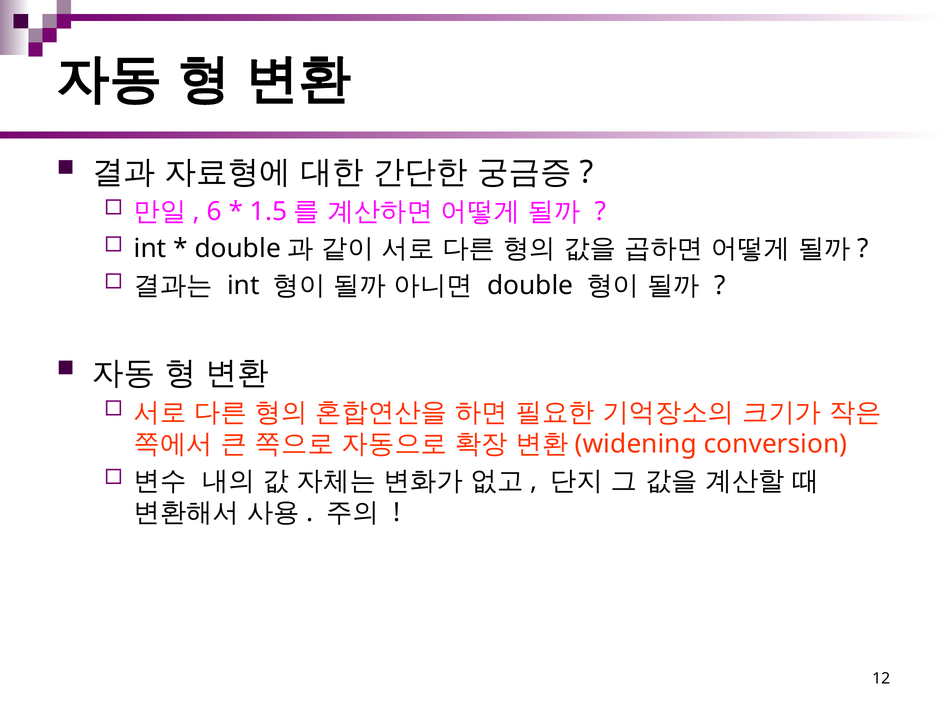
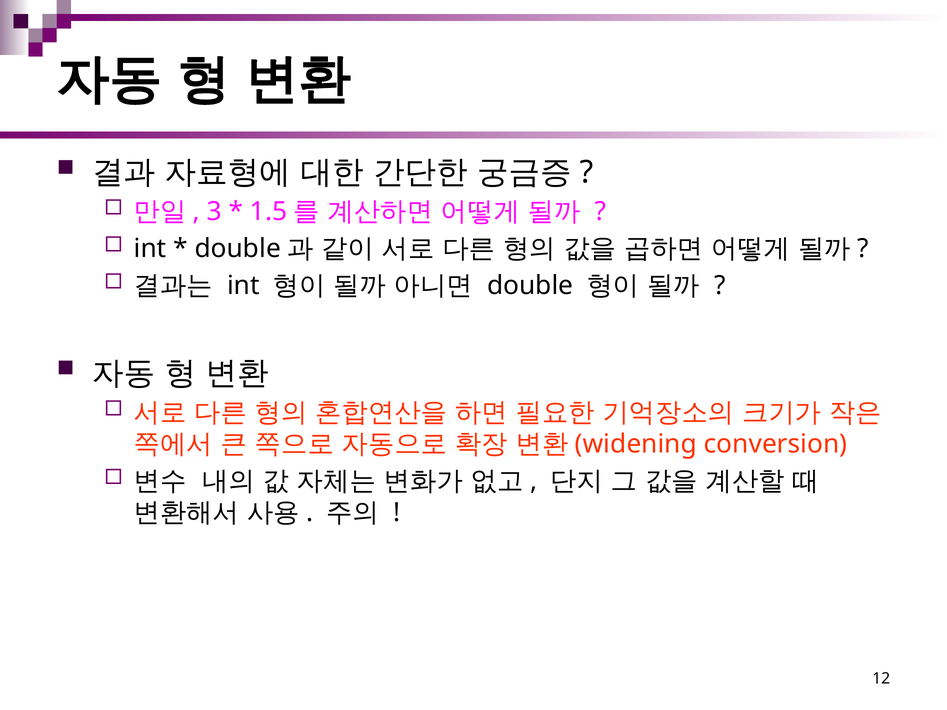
6: 6 -> 3 (214, 212)
